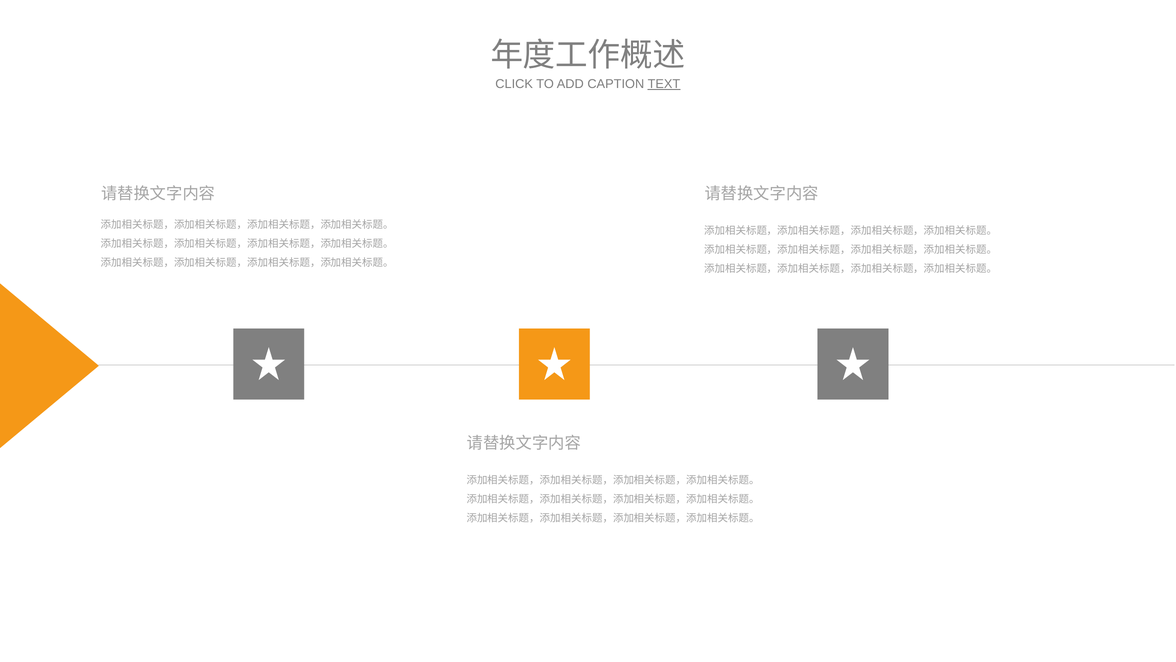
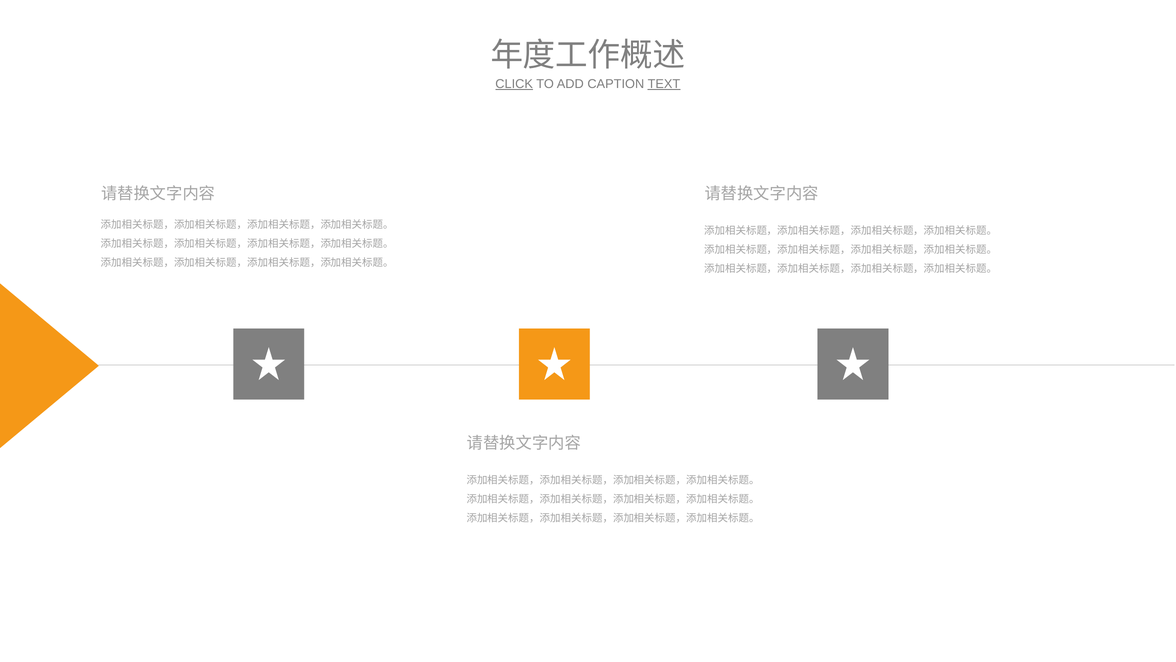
CLICK underline: none -> present (514, 84)
